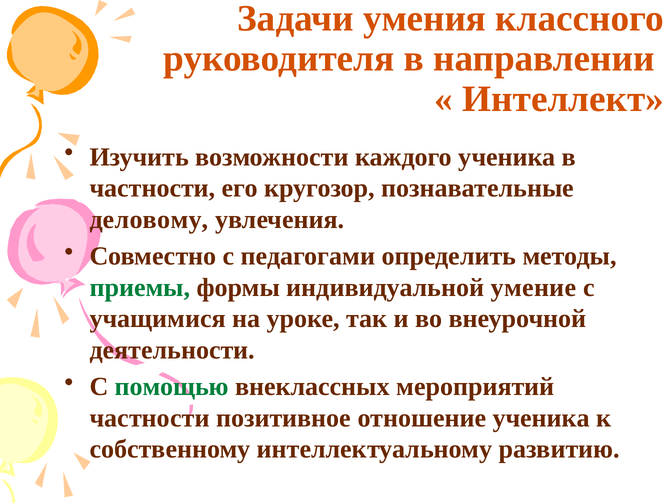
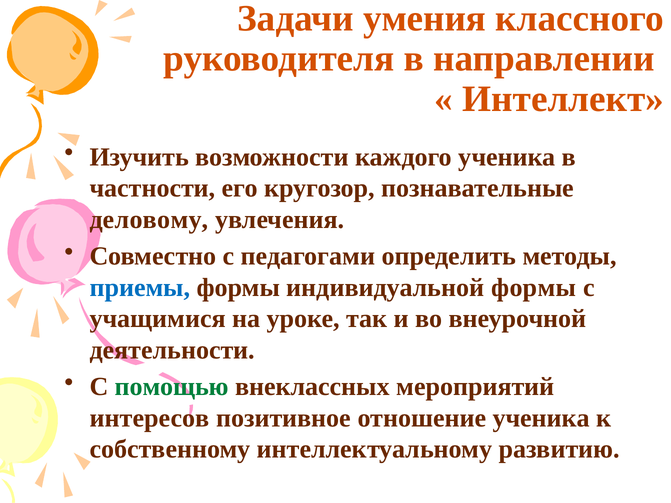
приемы colour: green -> blue (140, 288)
индивидуальной умение: умение -> формы (534, 288)
частности: частности -> интересов (150, 418)
